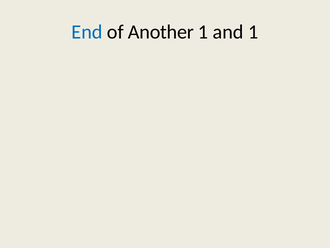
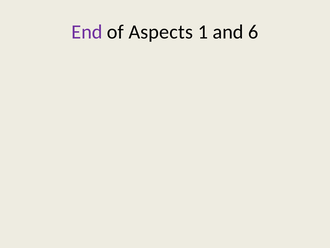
End colour: blue -> purple (87, 32)
Another: Another -> Aspects (161, 32)
and 1: 1 -> 6 (253, 32)
